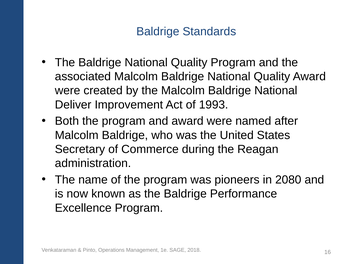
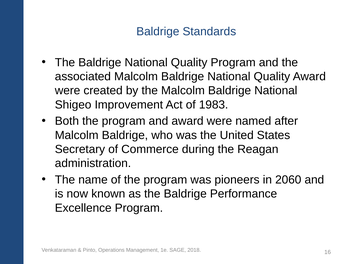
Deliver: Deliver -> Shigeo (73, 105)
1993: 1993 -> 1983 (214, 105)
2080: 2080 -> 2060 (288, 180)
